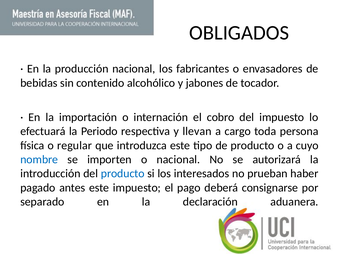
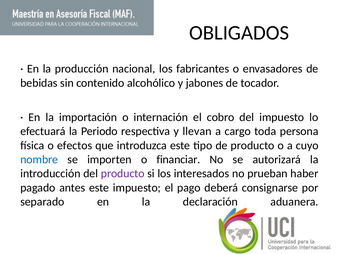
regular: regular -> efectos (75, 146)
o nacional: nacional -> financiar (178, 160)
producto colour: blue -> purple (123, 174)
